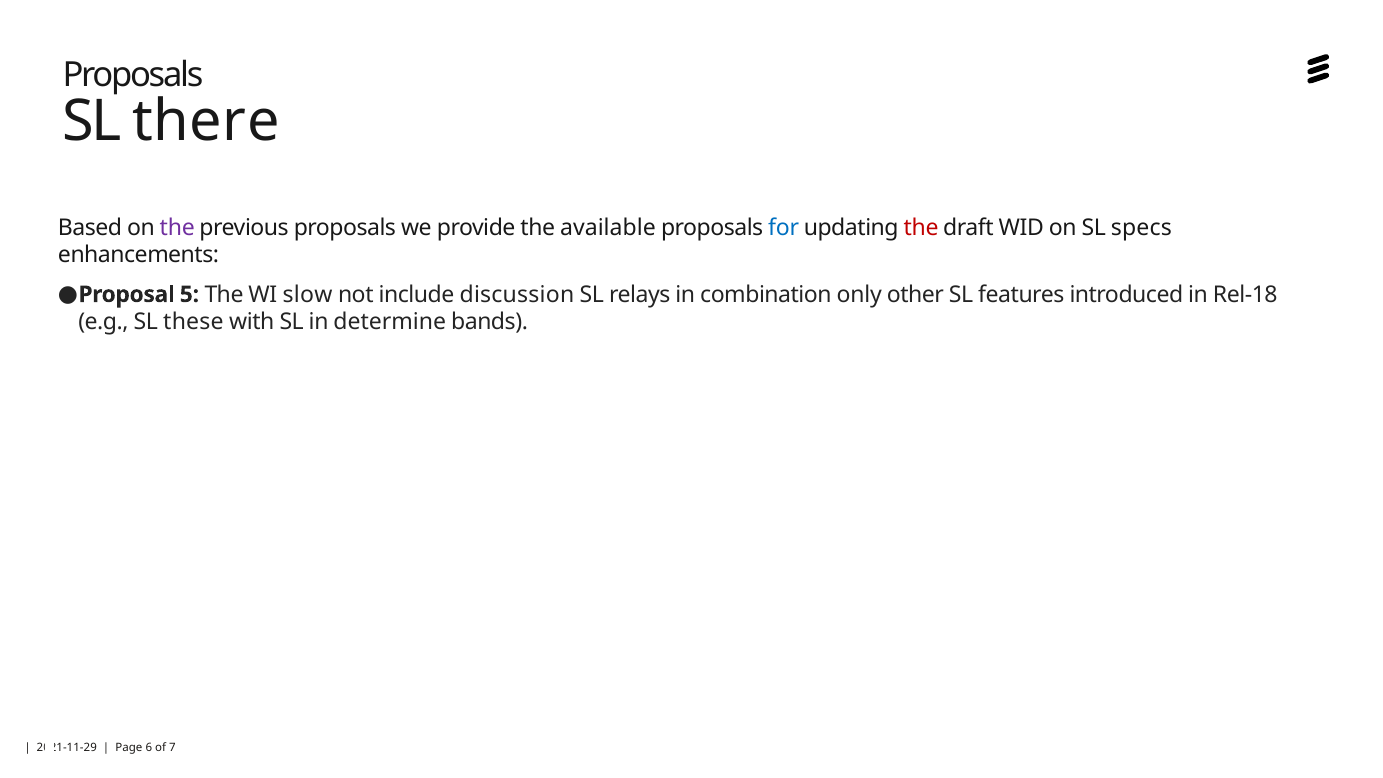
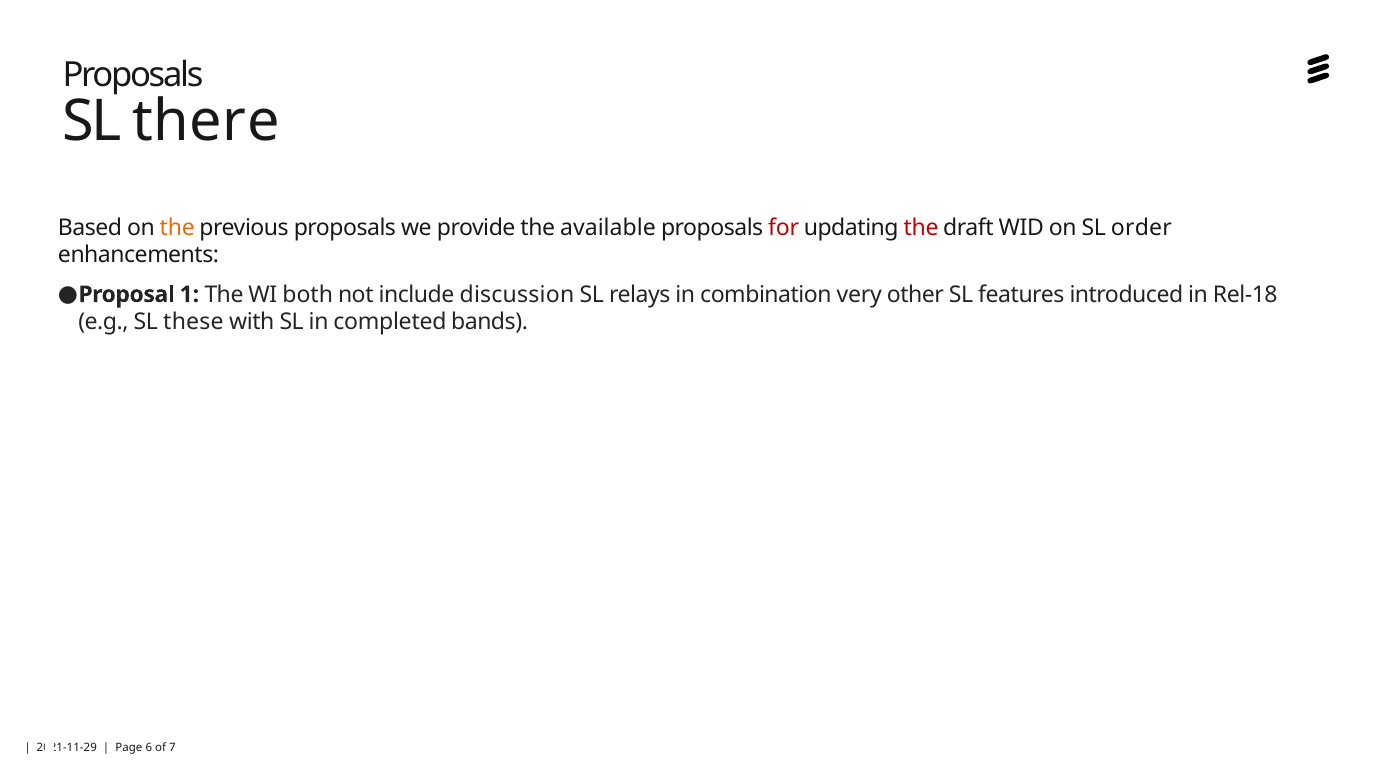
the colour: purple -> orange (177, 228)
for colour: blue -> red (784, 228)
specs: specs -> order (1141, 228)
5: 5 -> 1 (189, 294)
slow: slow -> both (308, 294)
only: only -> very (859, 294)
determine: determine -> completed (390, 322)
